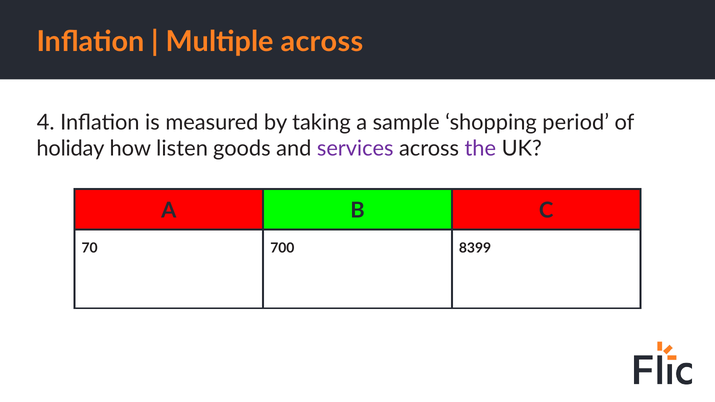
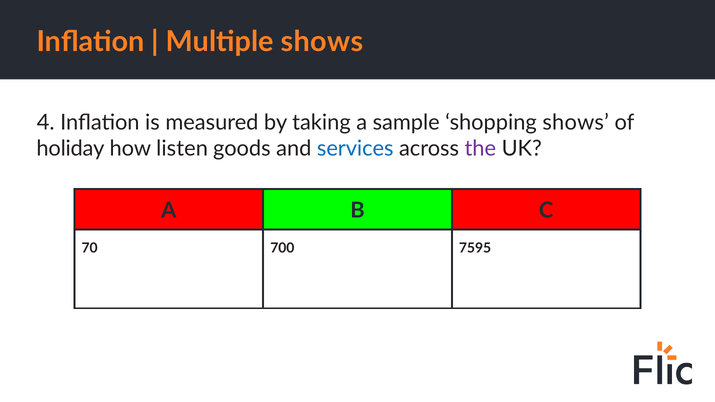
Multiple across: across -> shows (322, 42)
shopping period: period -> shows (576, 122)
services colour: purple -> blue (355, 149)
8399: 8399 -> 7595 (475, 248)
